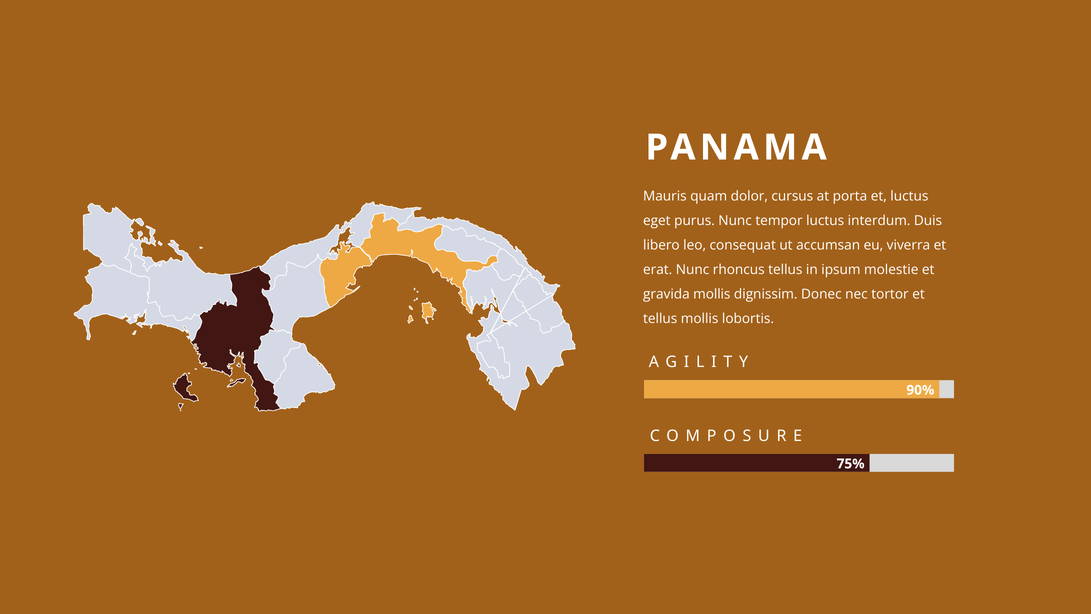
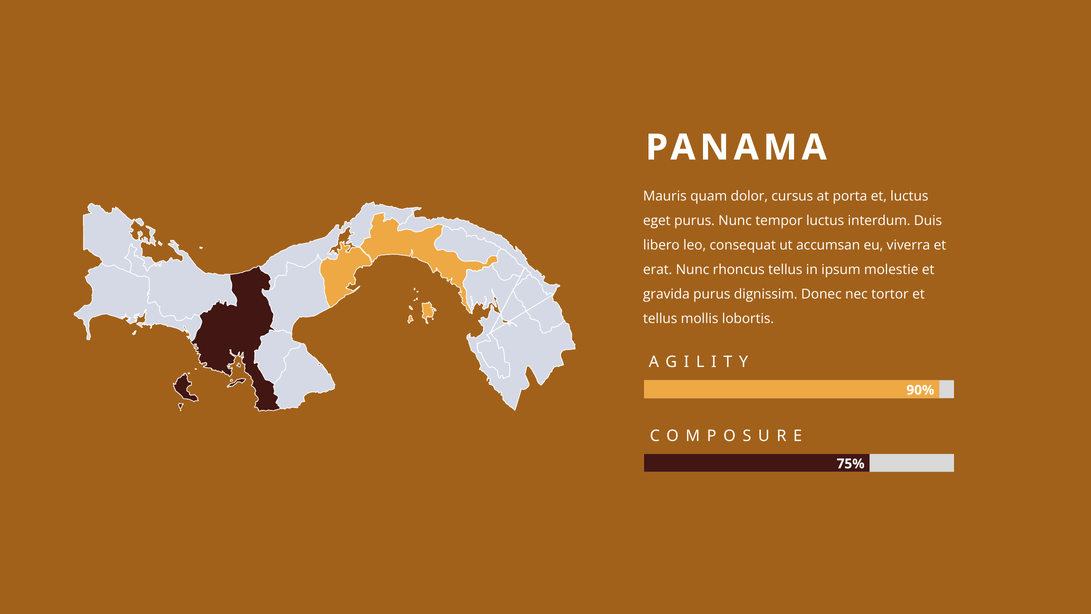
gravida mollis: mollis -> purus (712, 294)
